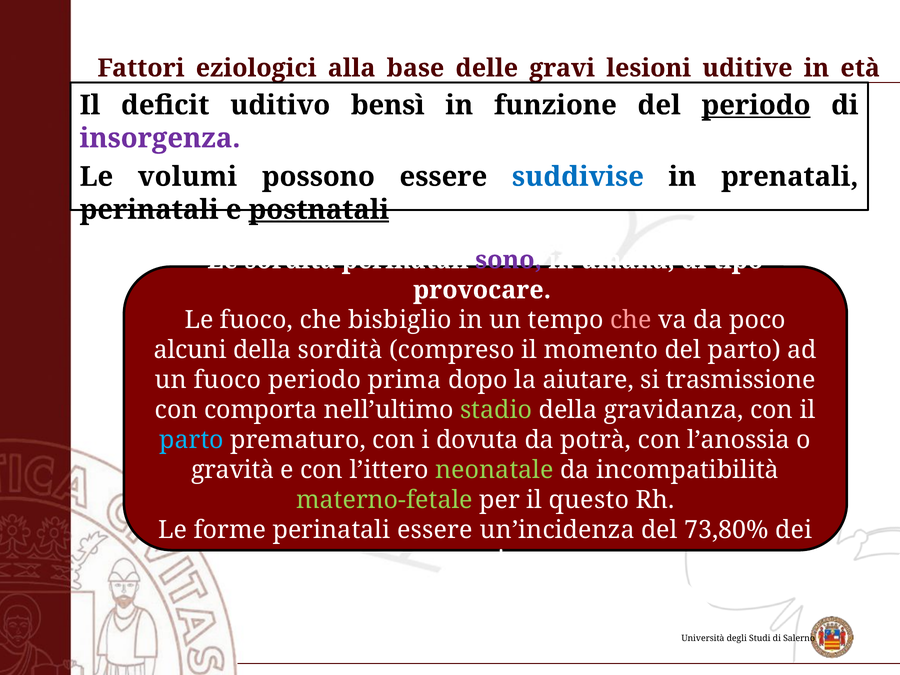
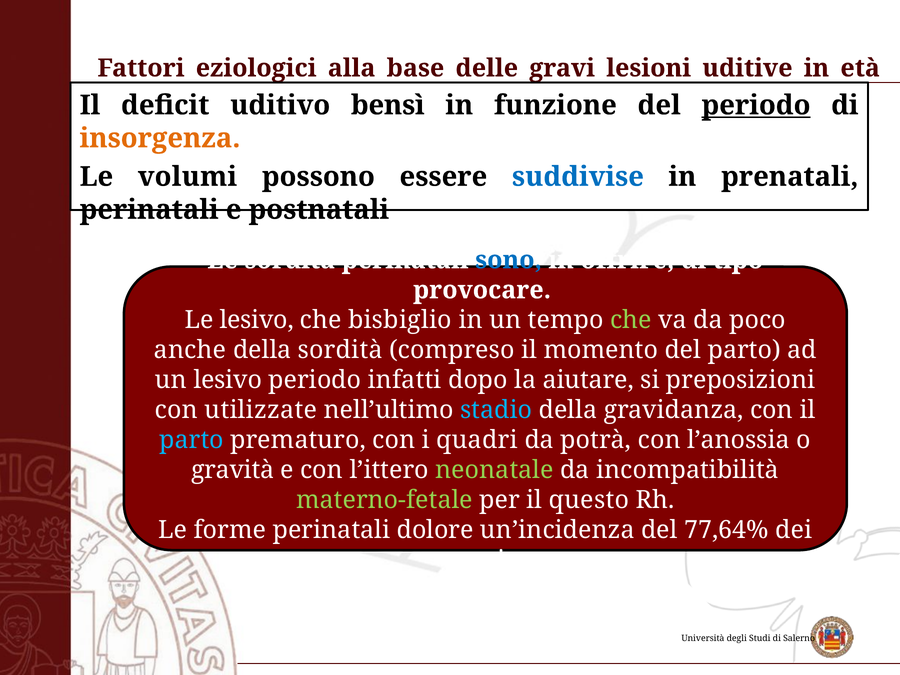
insorgenza colour: purple -> orange (160, 138)
postnatali underline: present -> none (319, 210)
sono colour: purple -> blue (509, 260)
umana: umana -> offrire (627, 260)
Le fuoco: fuoco -> lesivo (257, 320)
che colour: pink -> light green (631, 320)
alcuni: alcuni -> anche (190, 350)
un fuoco: fuoco -> lesivo (228, 380)
prima: prima -> infatti (405, 380)
trasmissione: trasmissione -> preposizioni (741, 380)
comporta: comporta -> utilizzate (261, 410)
stadio colour: light green -> light blue (496, 410)
dovuta: dovuta -> quadri (477, 440)
perinatali essere: essere -> dolore (435, 530)
73,80%: 73,80% -> 77,64% (727, 530)
